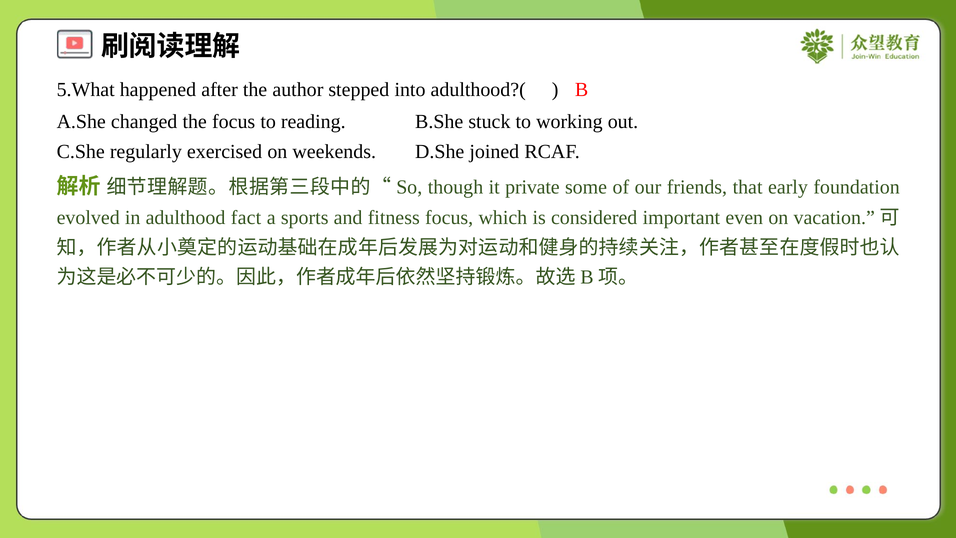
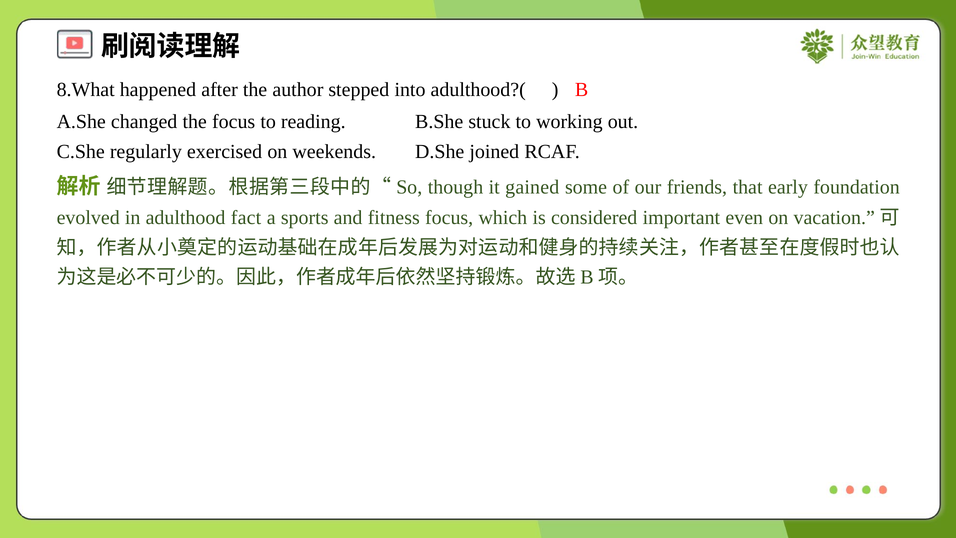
5.What: 5.What -> 8.What (86, 90)
private: private -> gained (532, 187)
